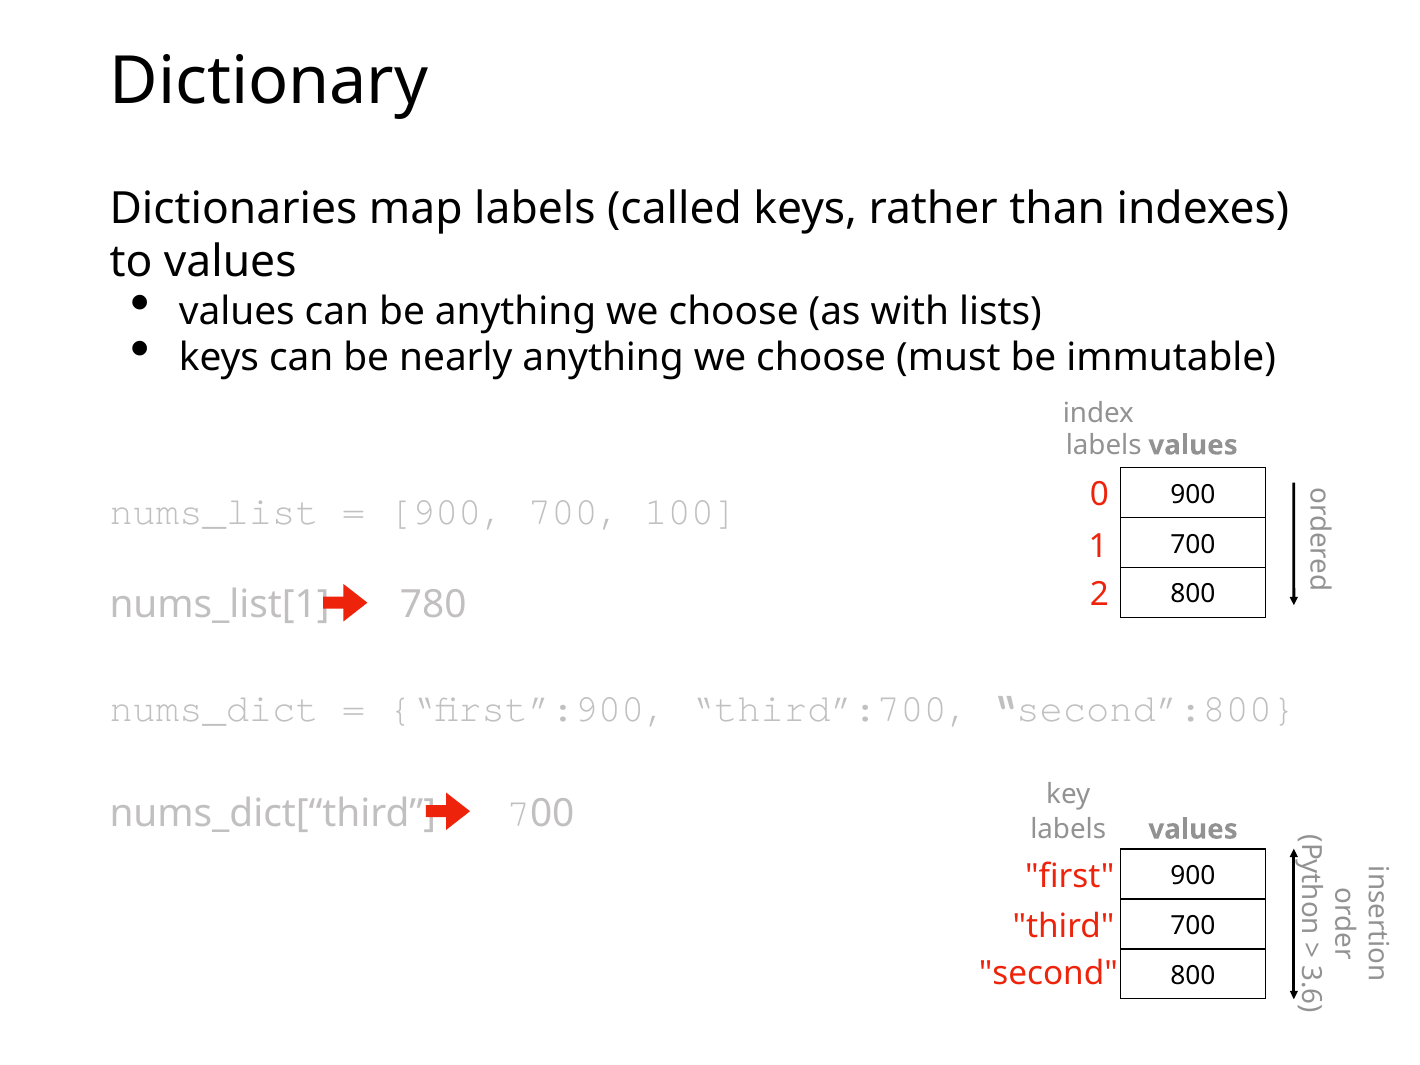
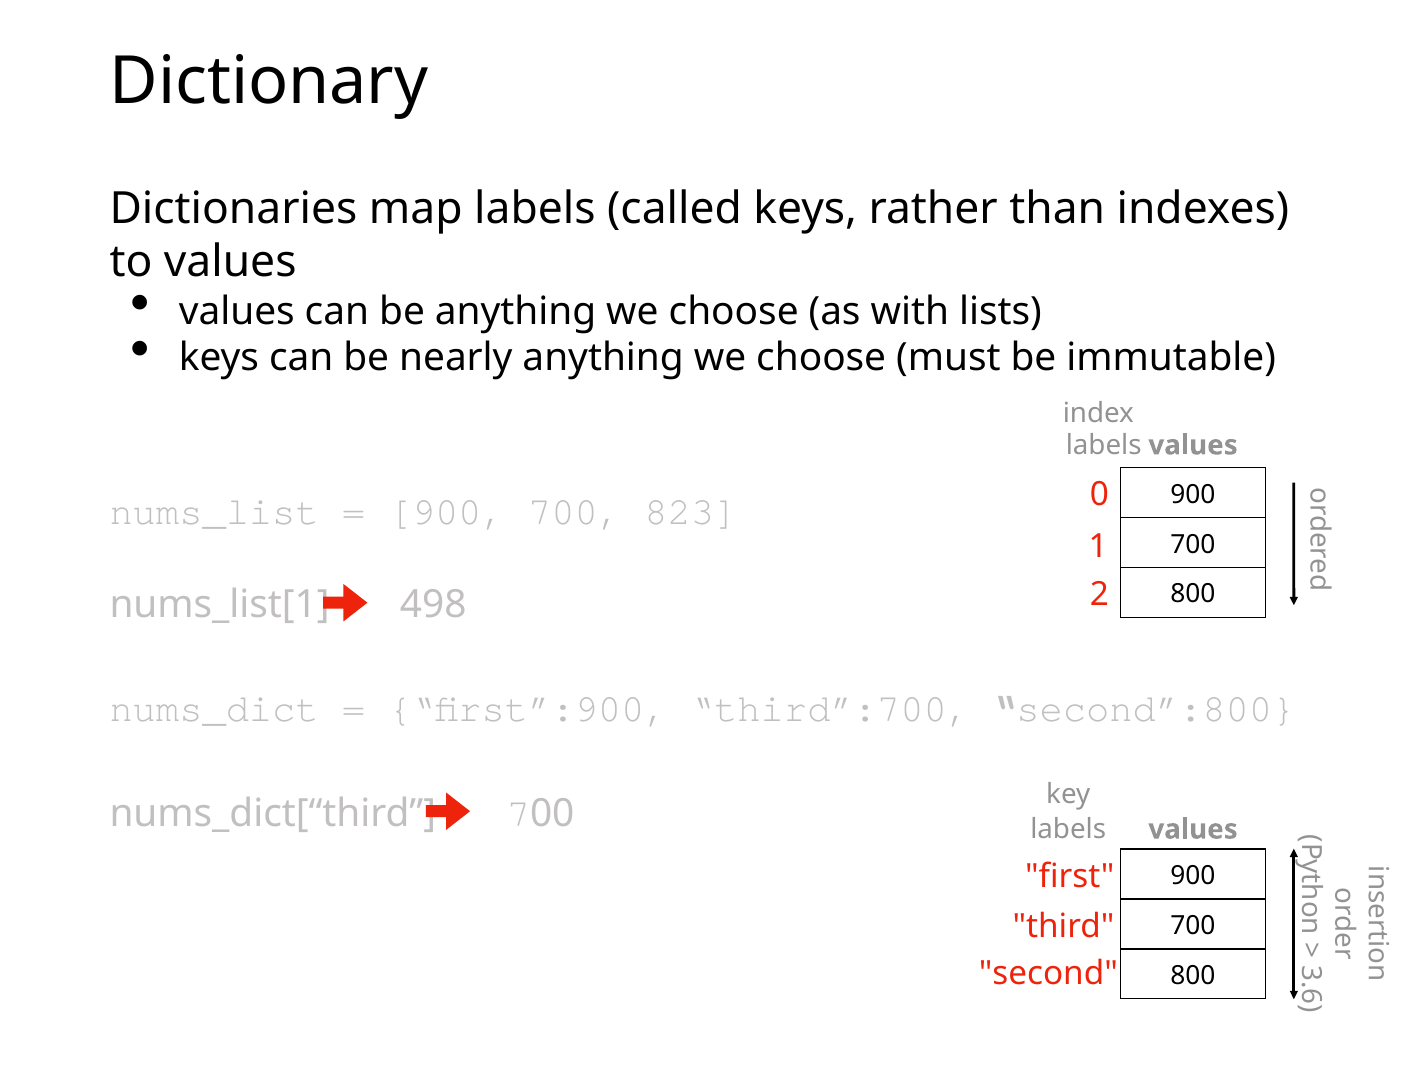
100: 100 -> 823 (691, 511)
780: 780 -> 498 (433, 604)
